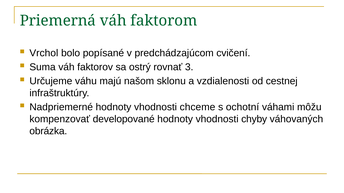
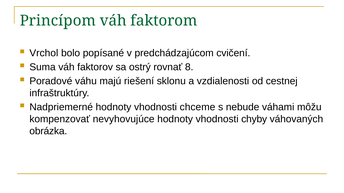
Priemerná: Priemerná -> Princípom (58, 21)
3: 3 -> 8 (189, 67)
Určujeme: Určujeme -> Poradové (51, 81)
našom: našom -> riešení (139, 81)
ochotní: ochotní -> nebude (243, 107)
developované: developované -> nevyhovujúce (124, 119)
